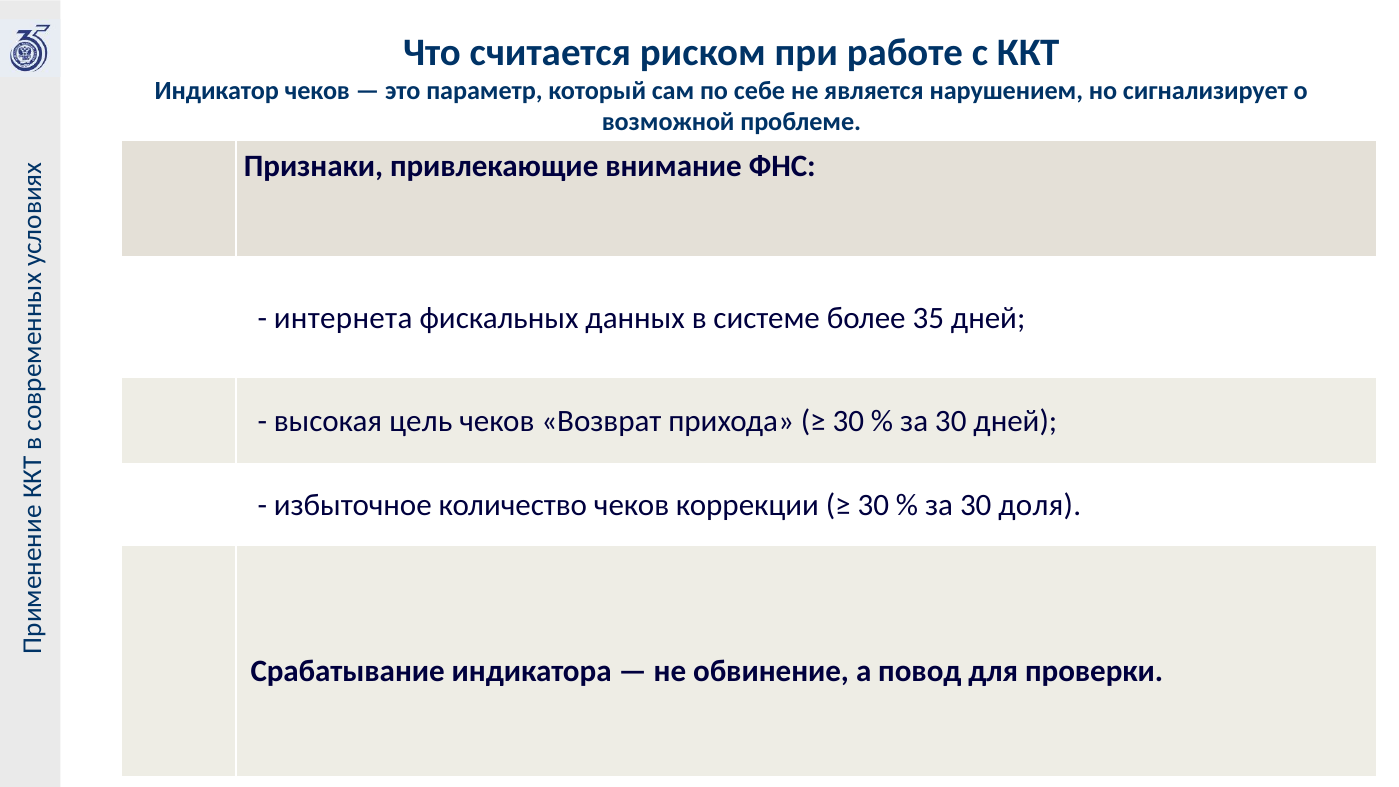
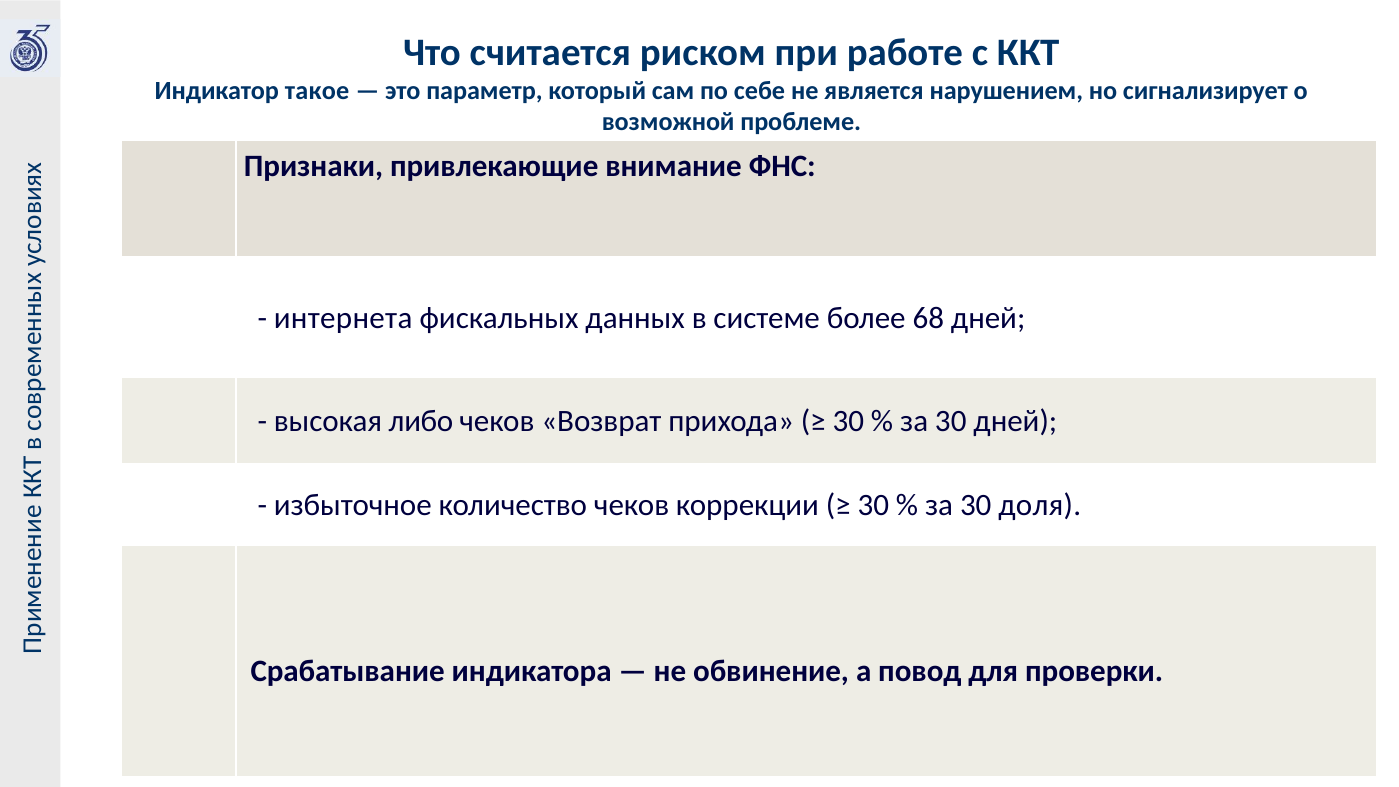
Индикатор чеков: чеков -> такое (317, 91)
35: 35 -> 68 (928, 318)
цель: цель -> либо (421, 421)
